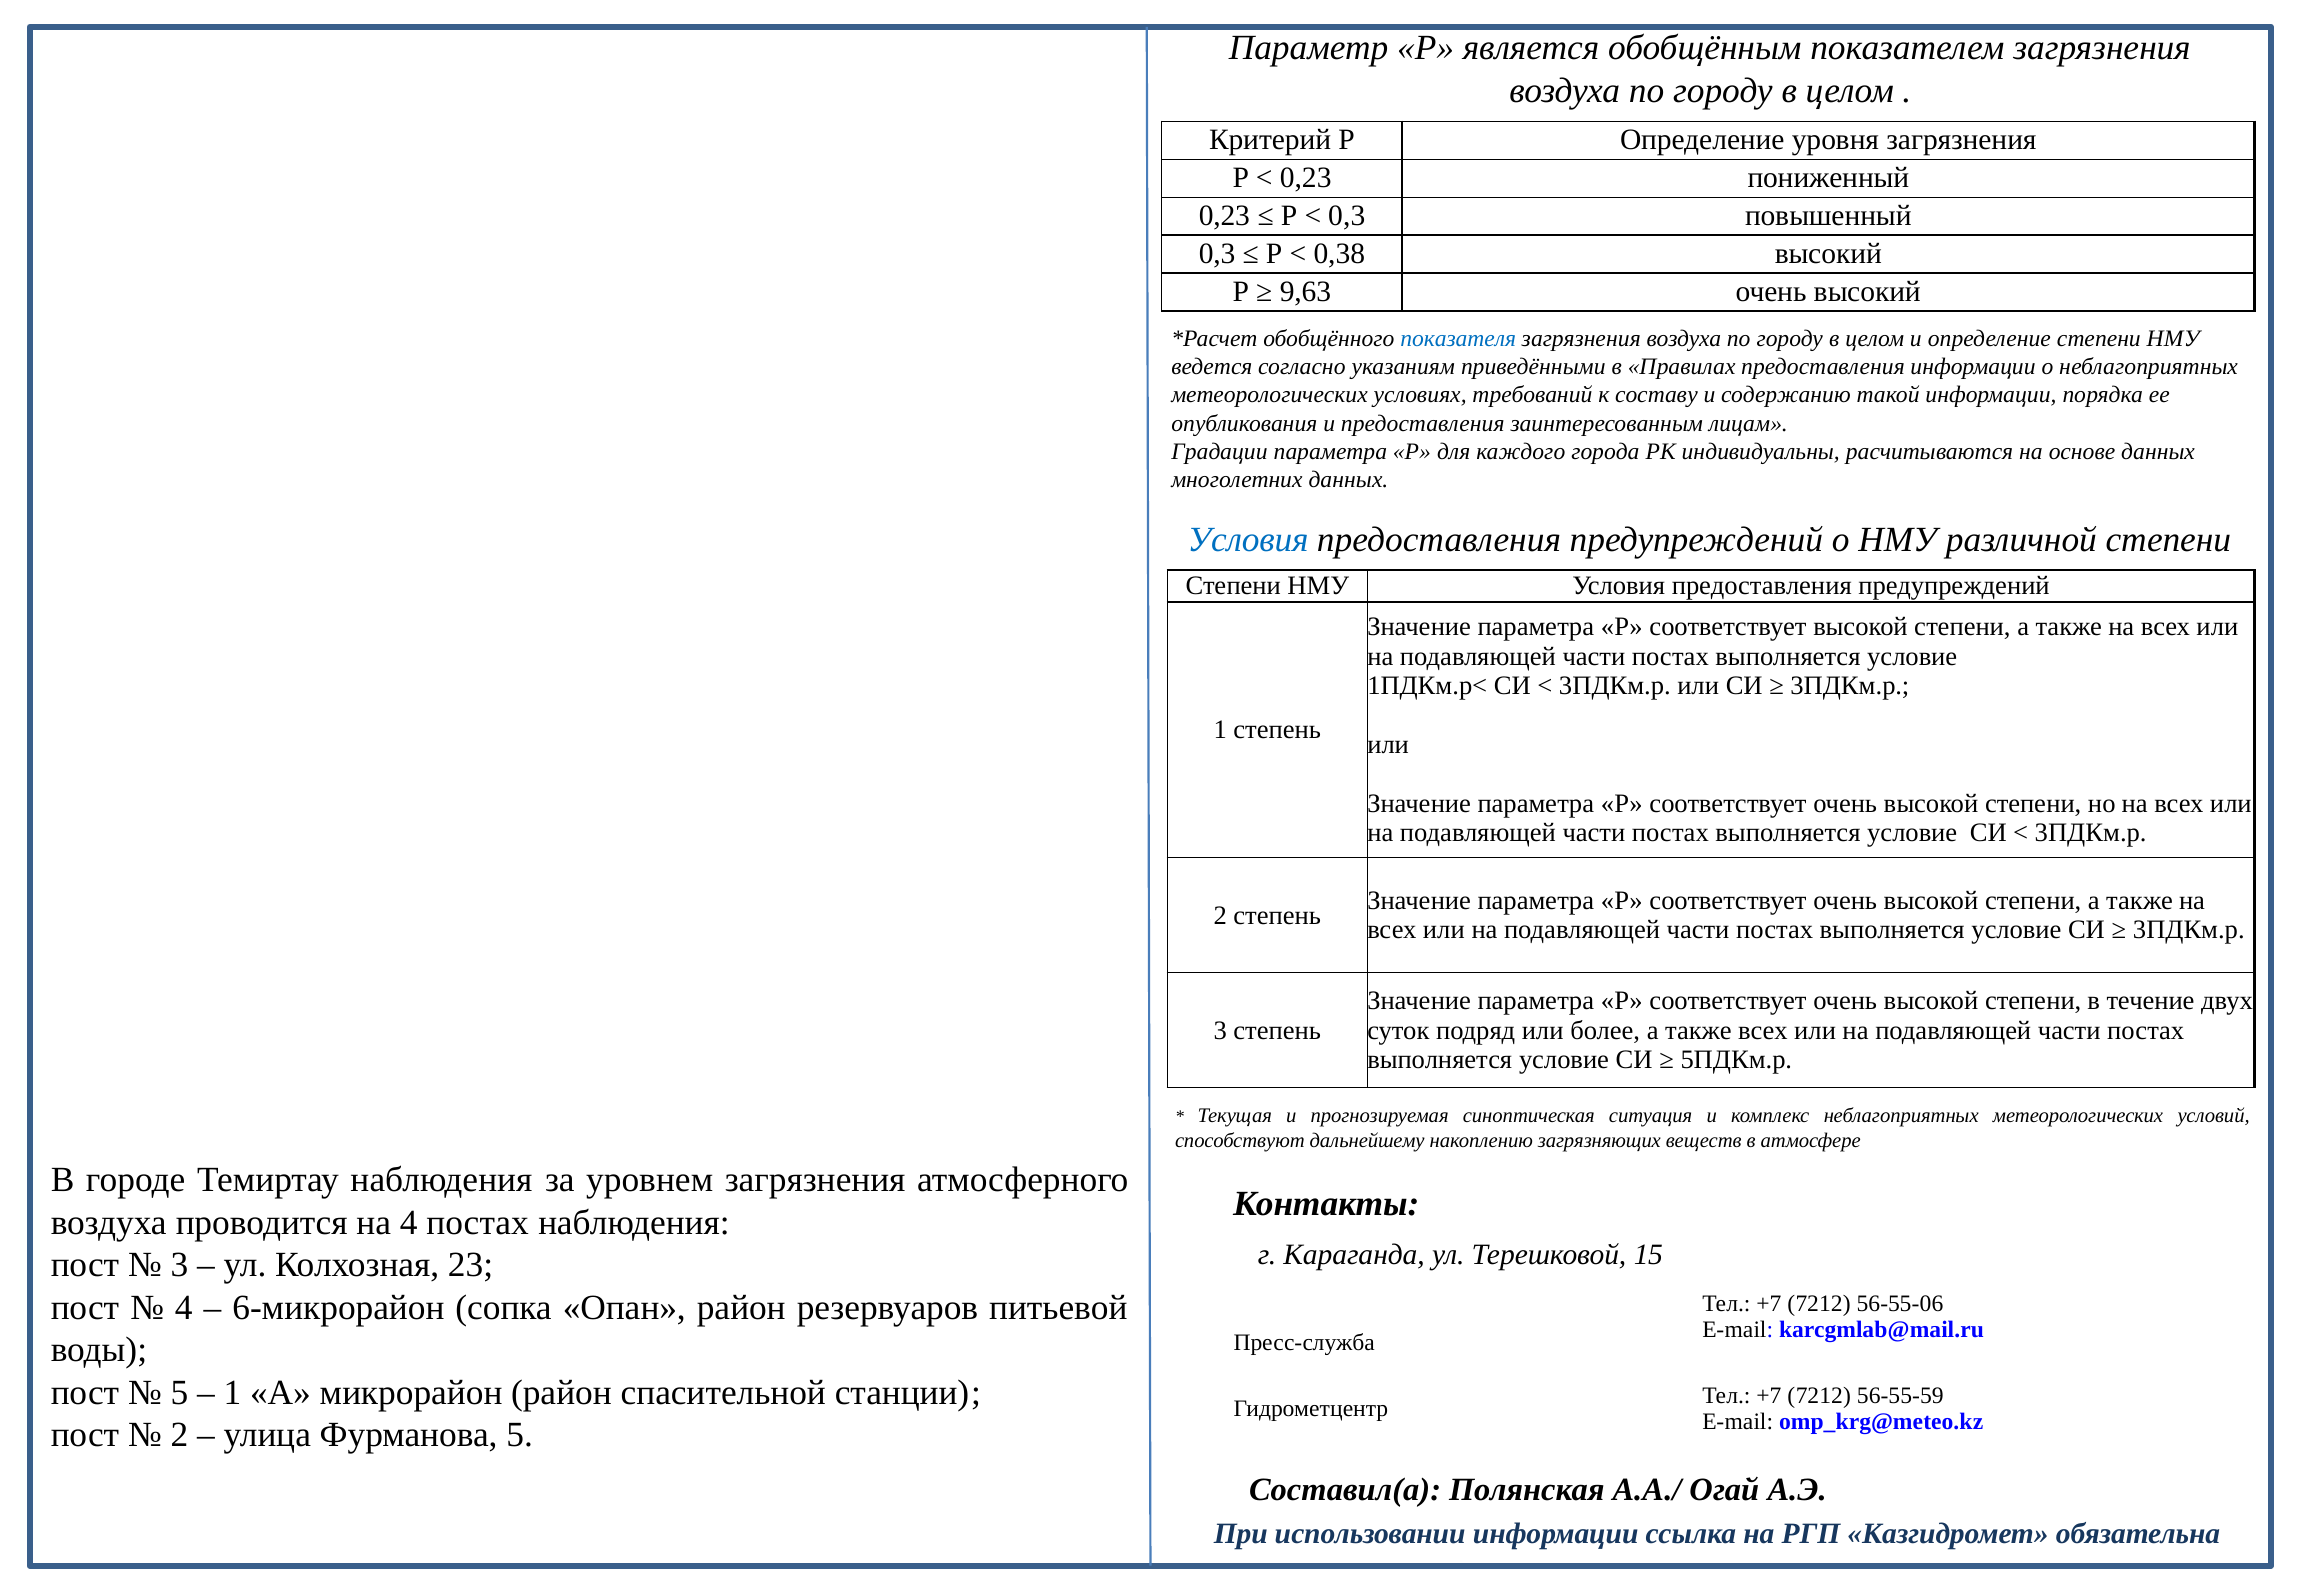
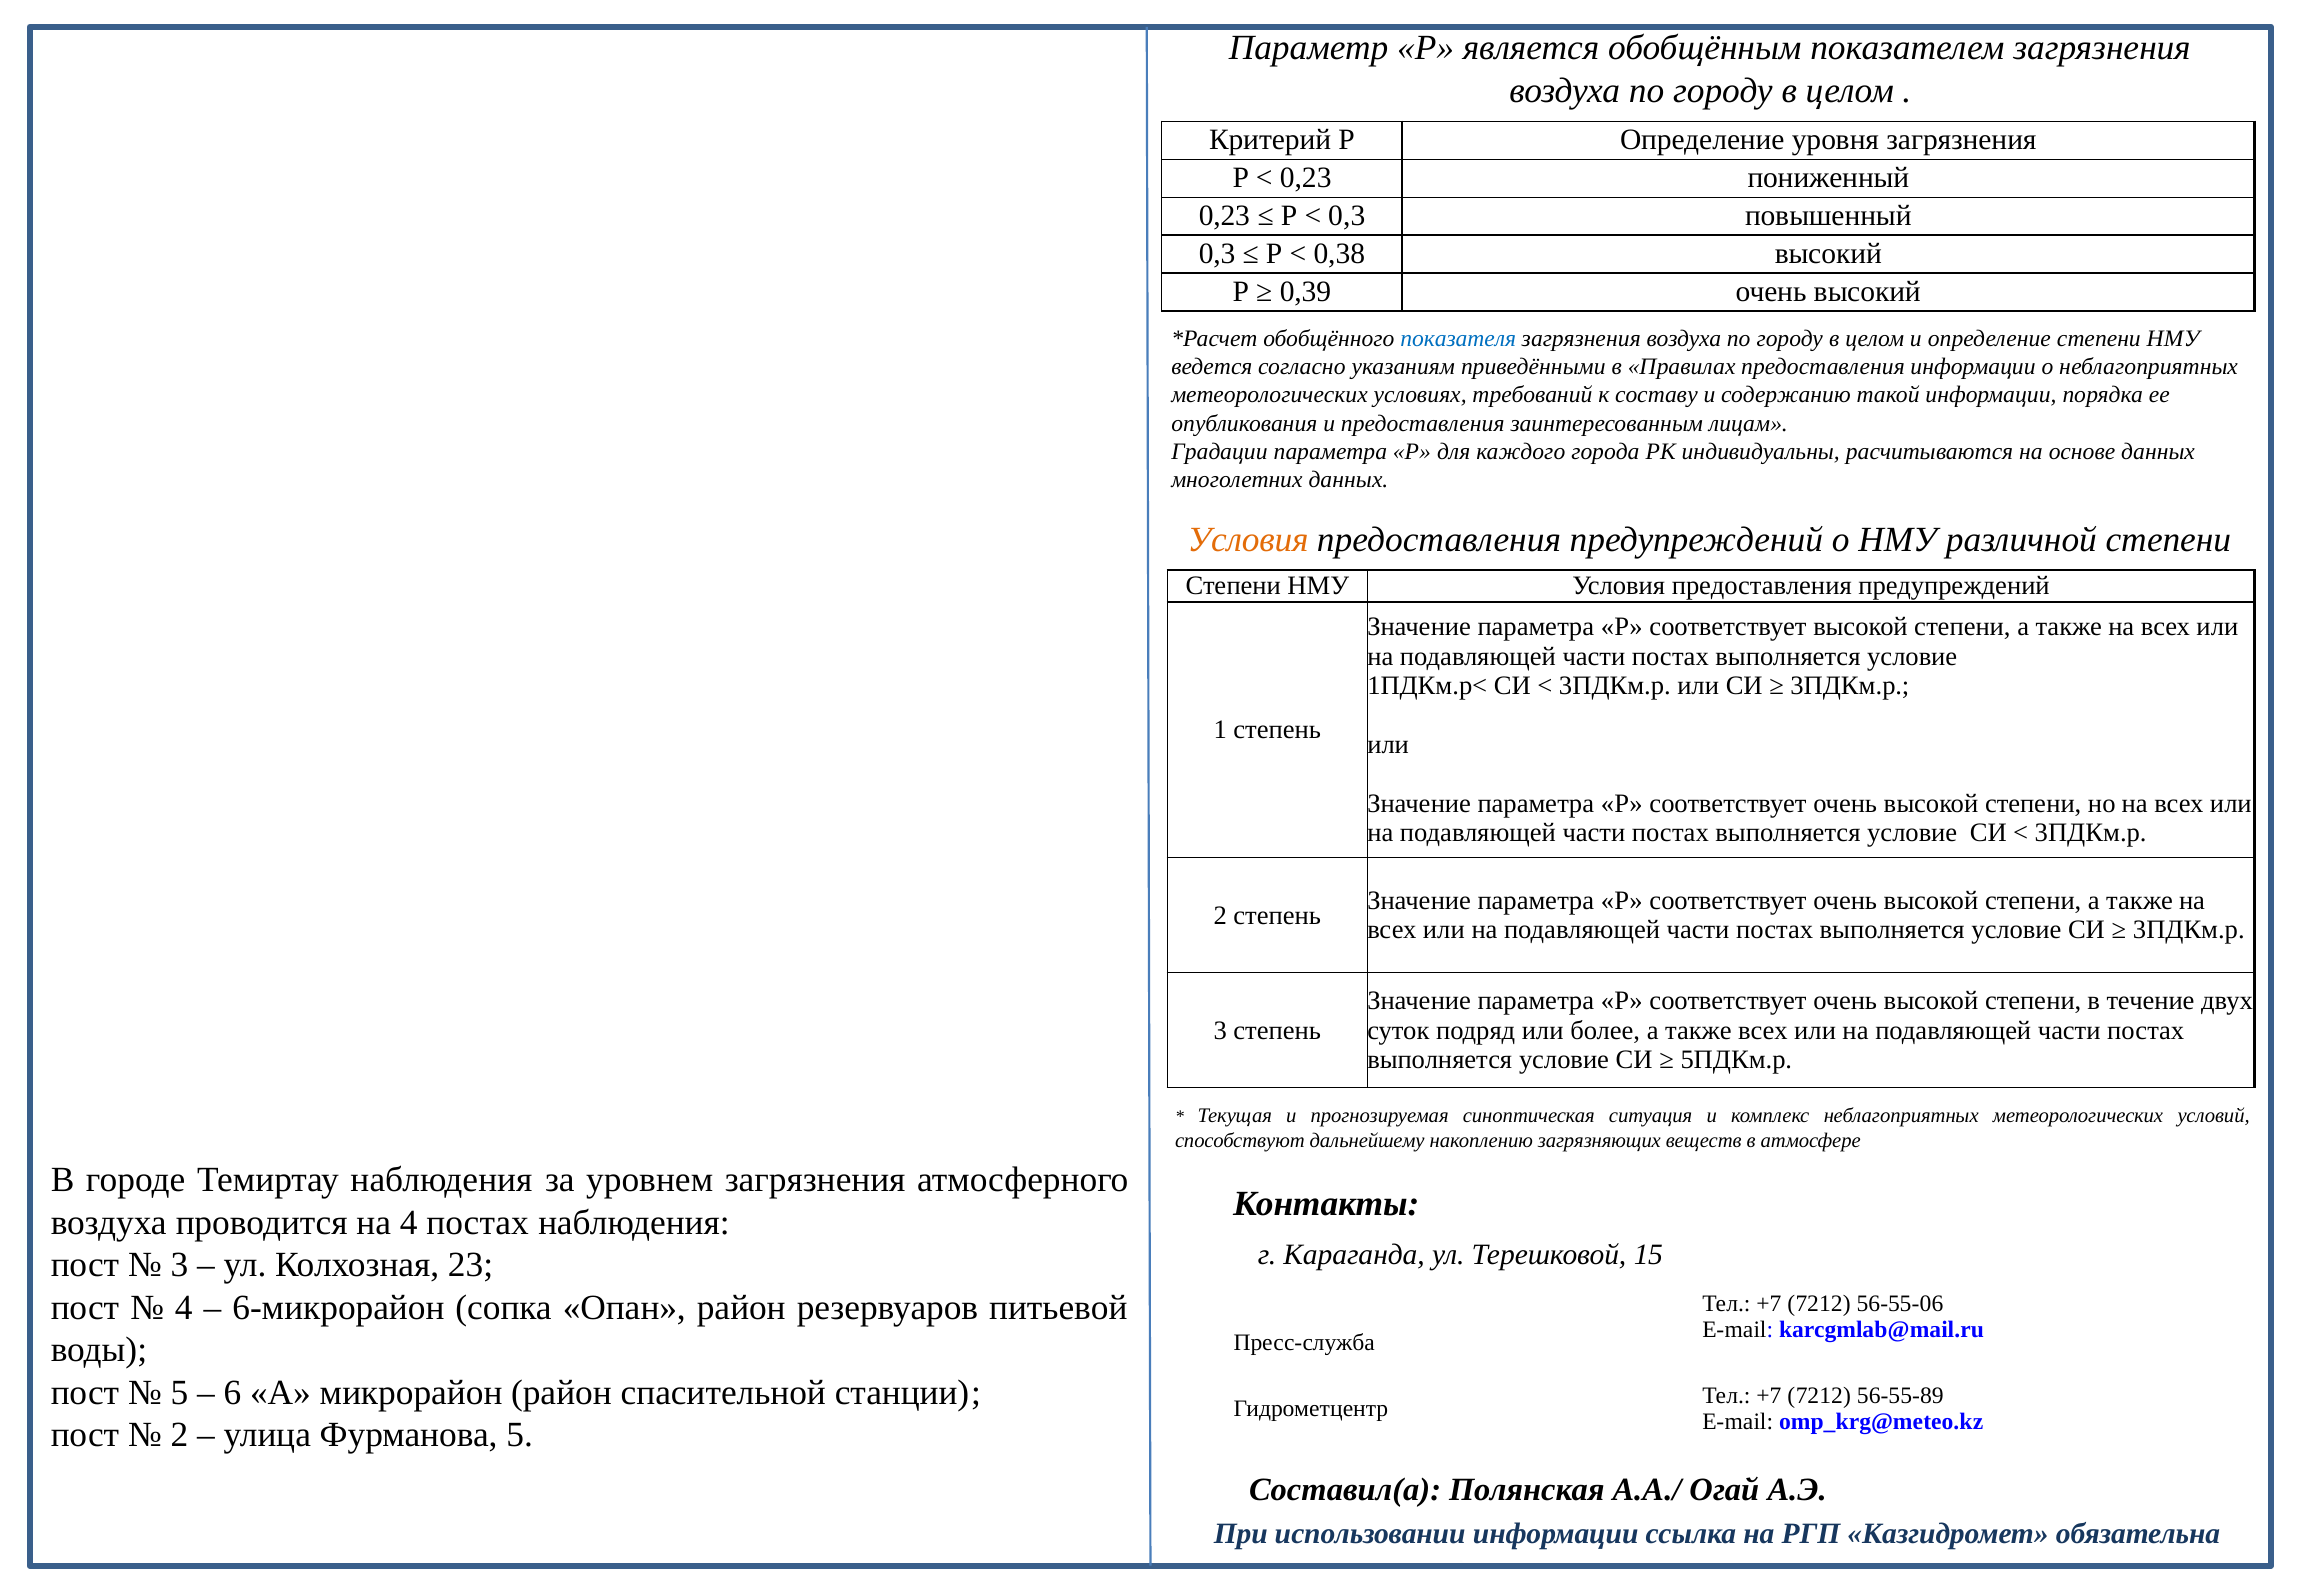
9,63: 9,63 -> 0,39 (1305, 292)
Условия colour: blue -> orange (1248, 540)
1: 1 -> 6 (232, 1392)
56-55-59: 56-55-59 -> 56-55-89 (1900, 1396)
